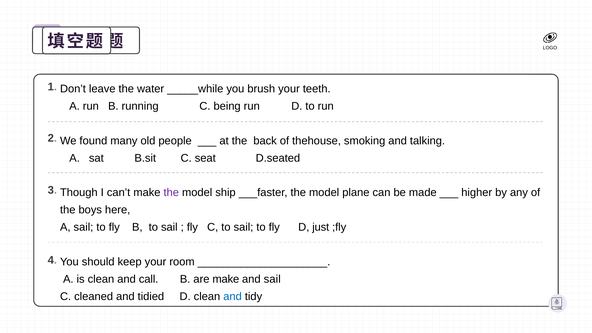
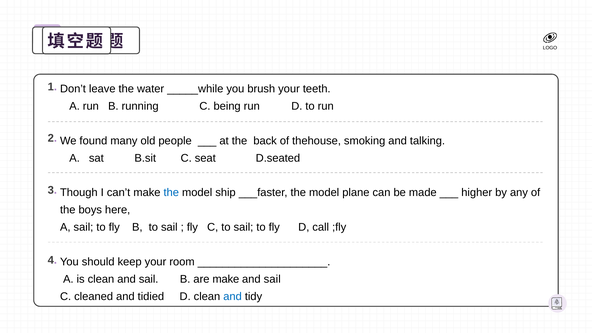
the colour: purple -> blue (171, 193)
just: just -> call (321, 227)
clean and call: call -> sail (149, 279)
